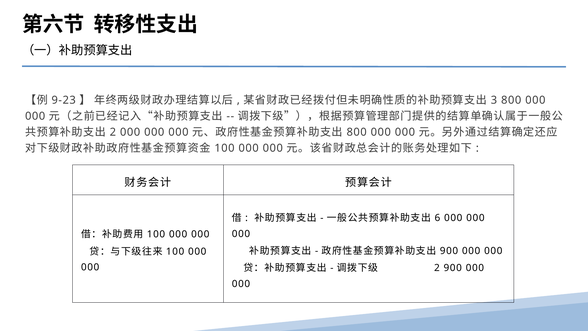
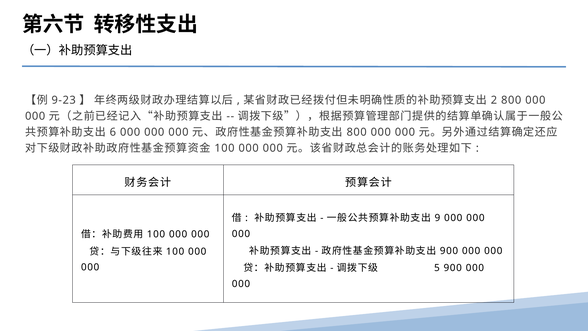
3: 3 -> 2 (494, 100)
2: 2 -> 6 (113, 132)
6: 6 -> 9 (437, 218)
2: 2 -> 5 (437, 268)
